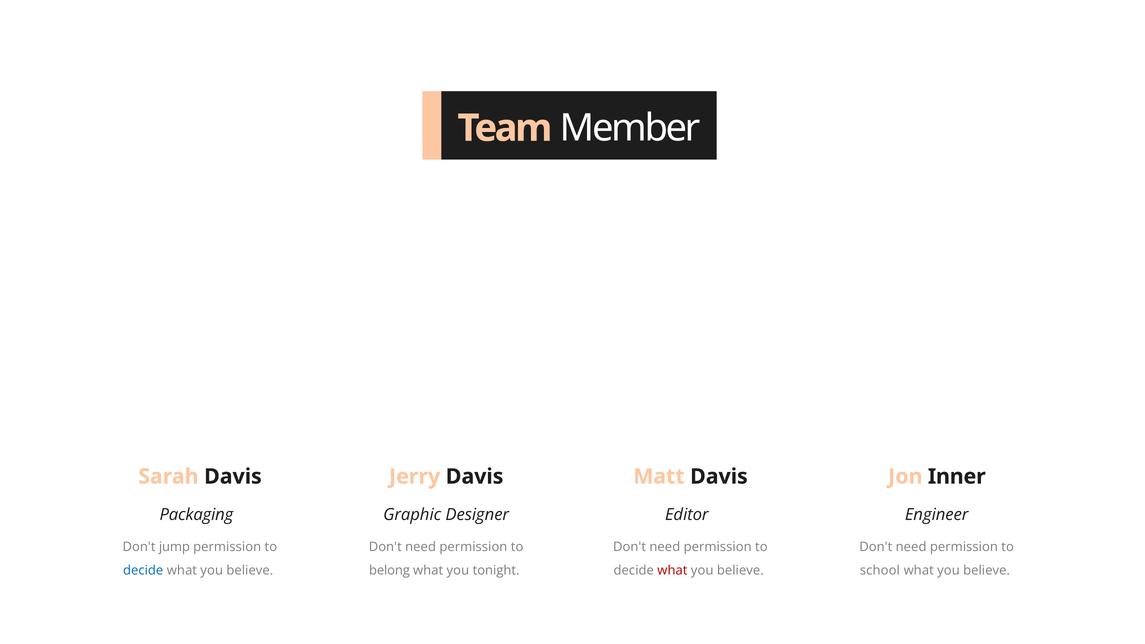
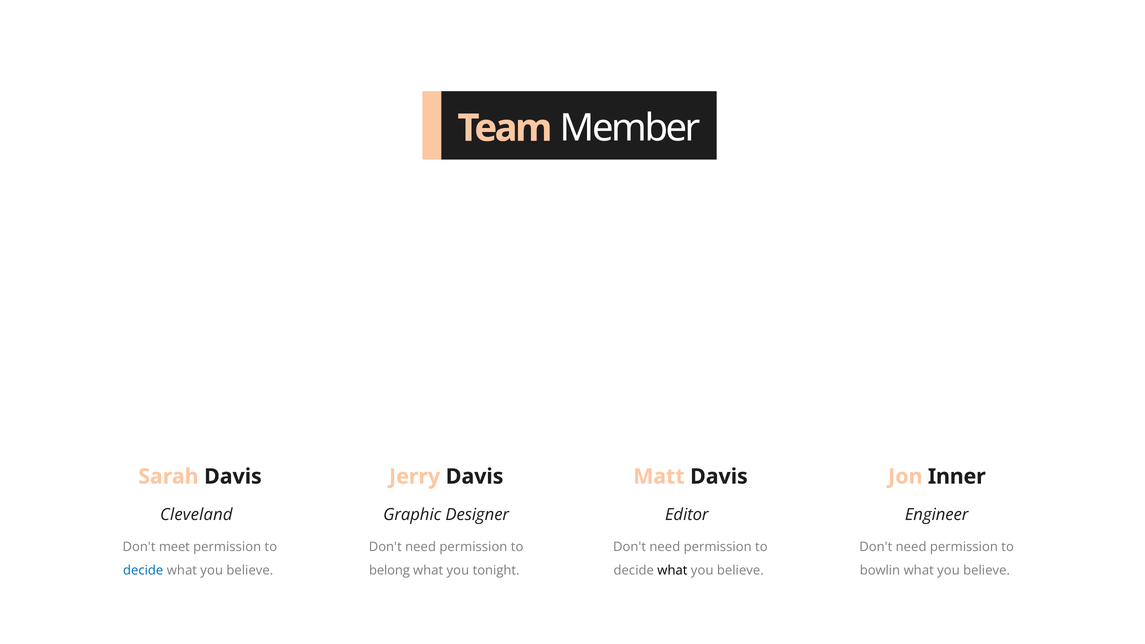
Packaging: Packaging -> Cleveland (196, 515)
jump: jump -> meet (174, 547)
what colour: red -> black (672, 571)
school: school -> bowlin (880, 571)
